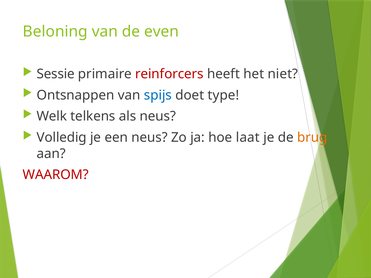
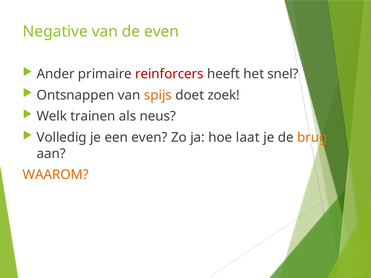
Beloning: Beloning -> Negative (55, 32)
Sessie: Sessie -> Ander (56, 74)
niet: niet -> snel (283, 74)
spijs colour: blue -> orange (158, 95)
type: type -> zoek (224, 95)
telkens: telkens -> trainen (93, 116)
een neus: neus -> even (149, 138)
WAAROM colour: red -> orange (56, 175)
